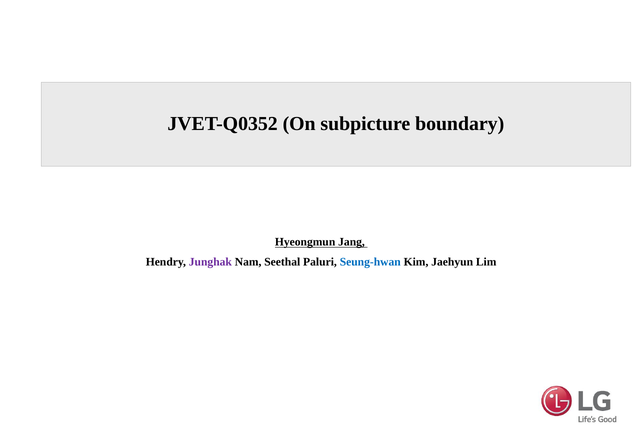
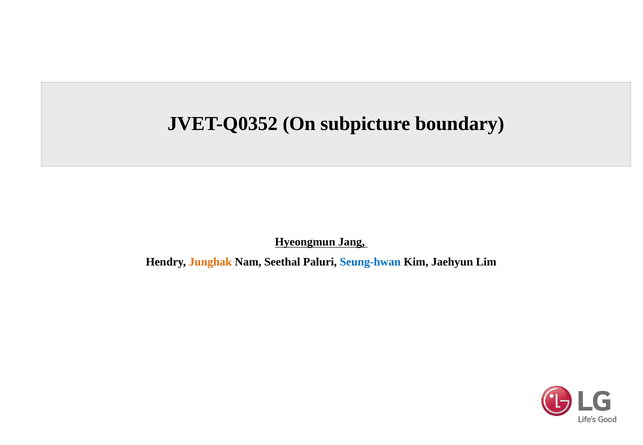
Junghak colour: purple -> orange (210, 262)
